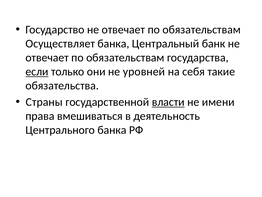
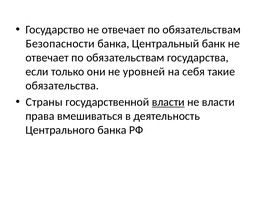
Осуществляет: Осуществляет -> Безопасности (60, 44)
если underline: present -> none (37, 72)
не имени: имени -> власти (218, 102)
